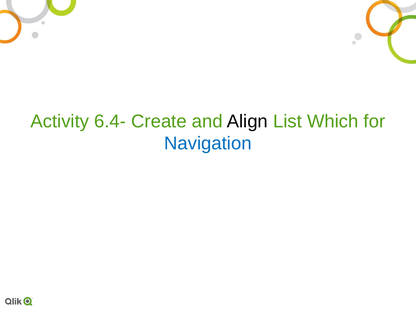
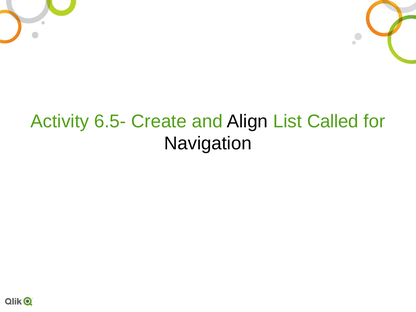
6.4-: 6.4- -> 6.5- (110, 121)
Which: Which -> Called (333, 121)
Navigation colour: blue -> black (208, 144)
